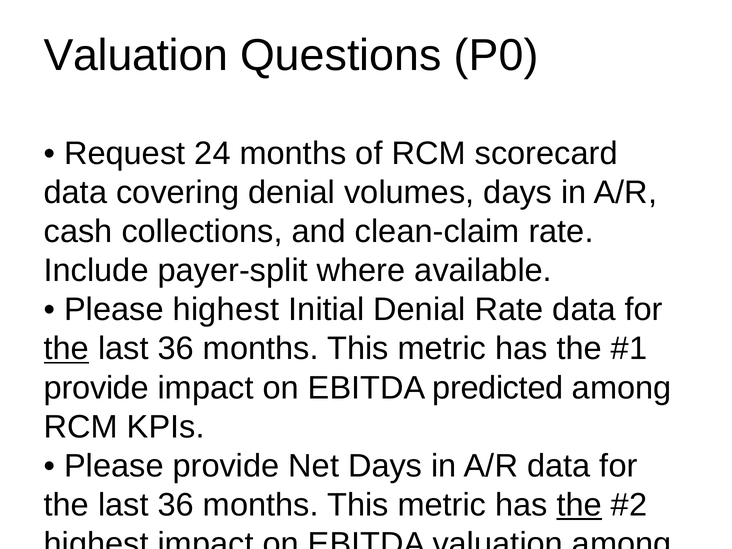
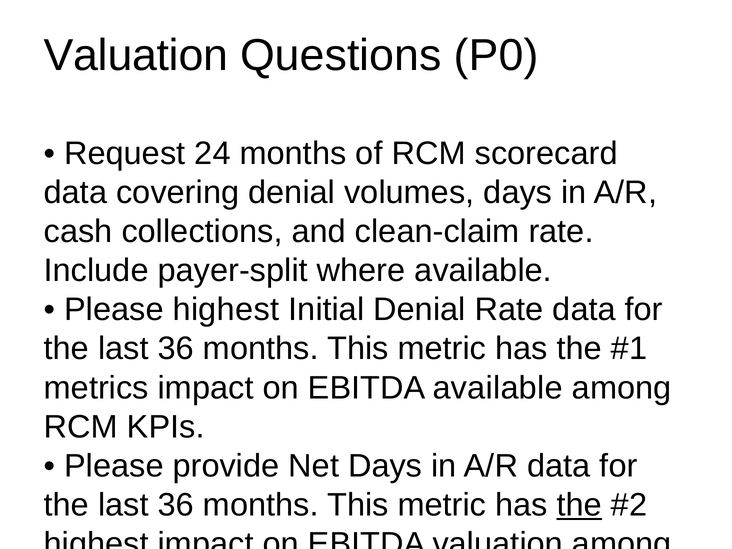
the underline: present -> none (66, 349)
provide: provide -> metrics (96, 388)
EBITDA predicted: predicted -> available (498, 388)
